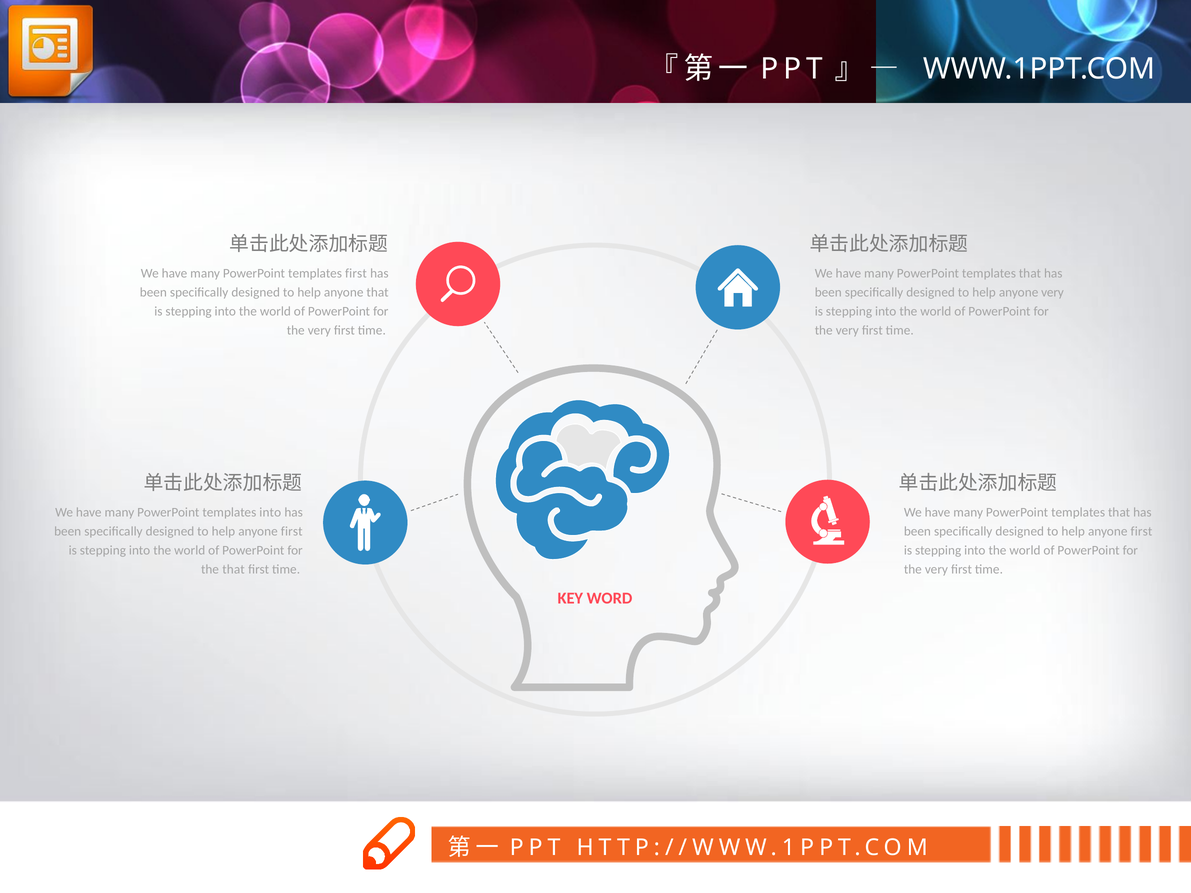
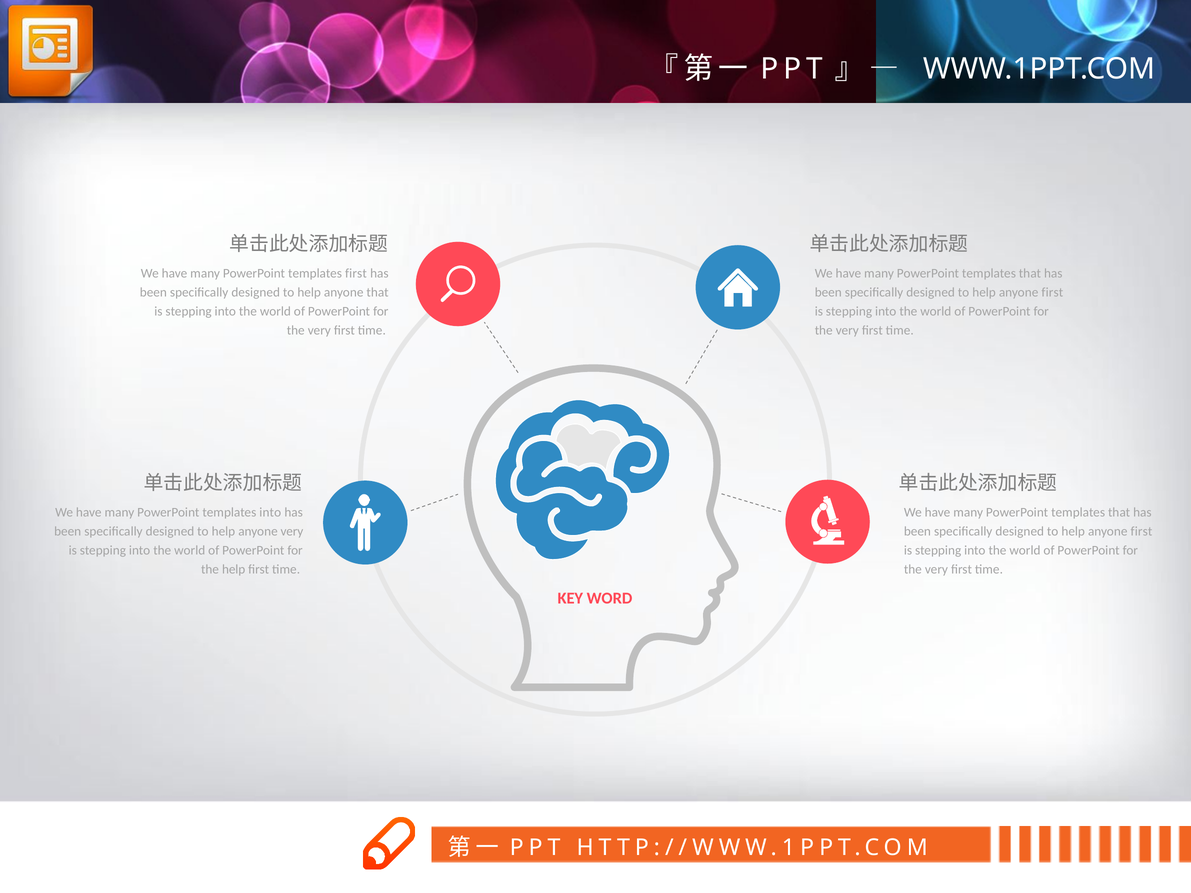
very: very -> first (1052, 293)
first: first -> very (292, 532)
the that: that -> help (234, 570)
